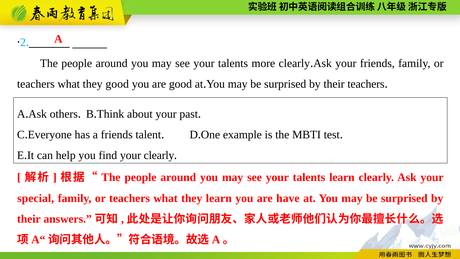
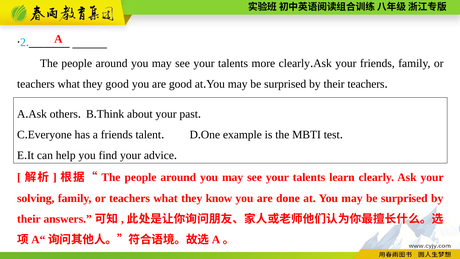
your clearly: clearly -> advice (159, 155)
special: special -> solving (36, 198)
they learn: learn -> know (219, 198)
have: have -> done (288, 198)
